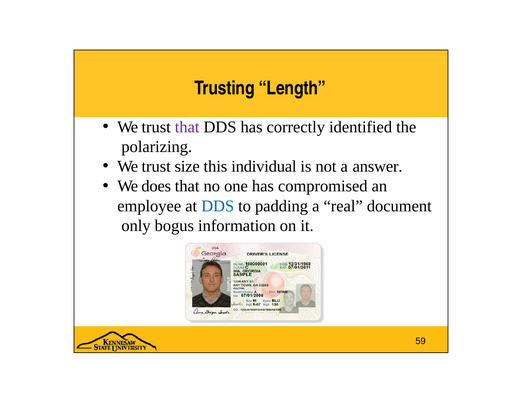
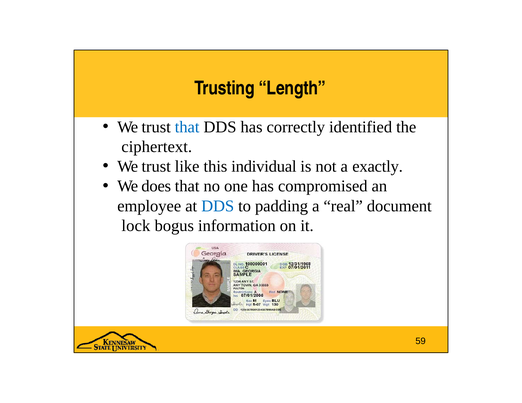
that colour: purple -> blue (187, 127)
polarizing: polarizing -> ciphertext (157, 147)
size: size -> like (187, 167)
answer: answer -> exactly (378, 167)
only: only -> lock (136, 226)
